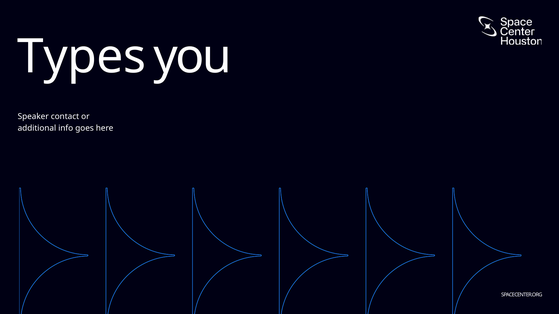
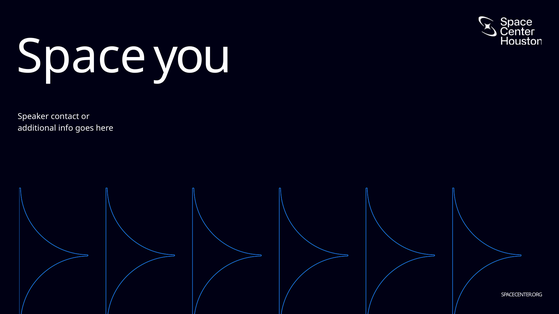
Types: Types -> Space (82, 57)
